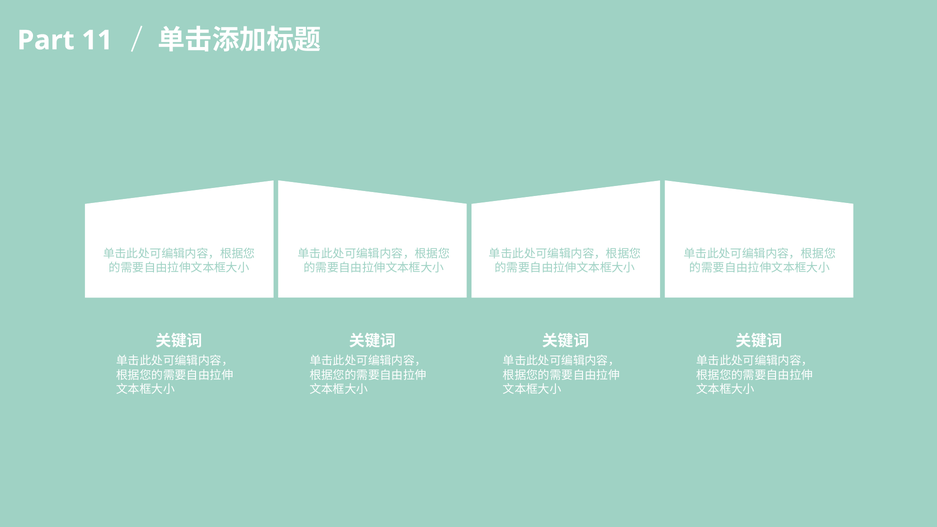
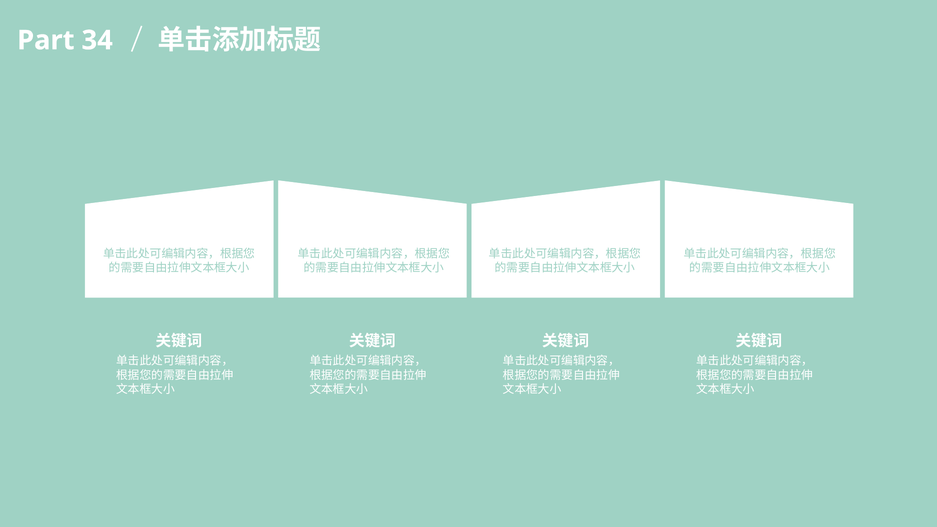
11: 11 -> 34 (97, 40)
